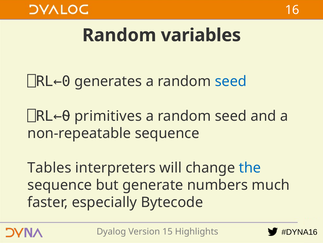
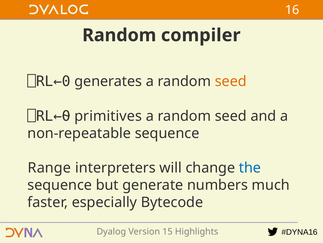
variables: variables -> compiler (201, 35)
seed colour: blue -> orange (231, 81)
Tables: Tables -> Range (49, 167)
